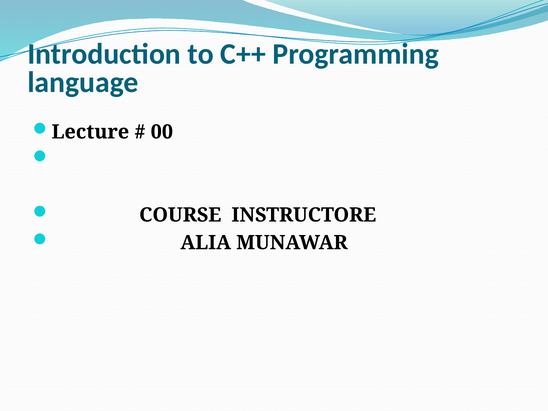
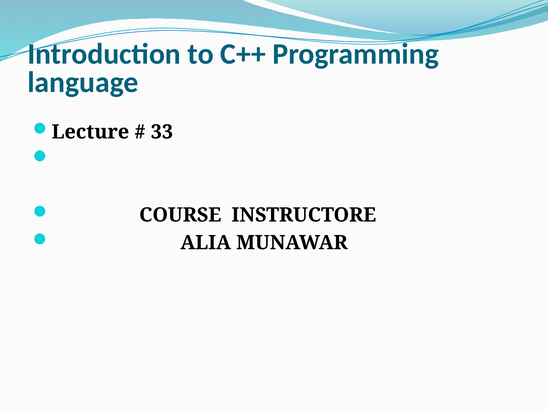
00: 00 -> 33 (162, 132)
